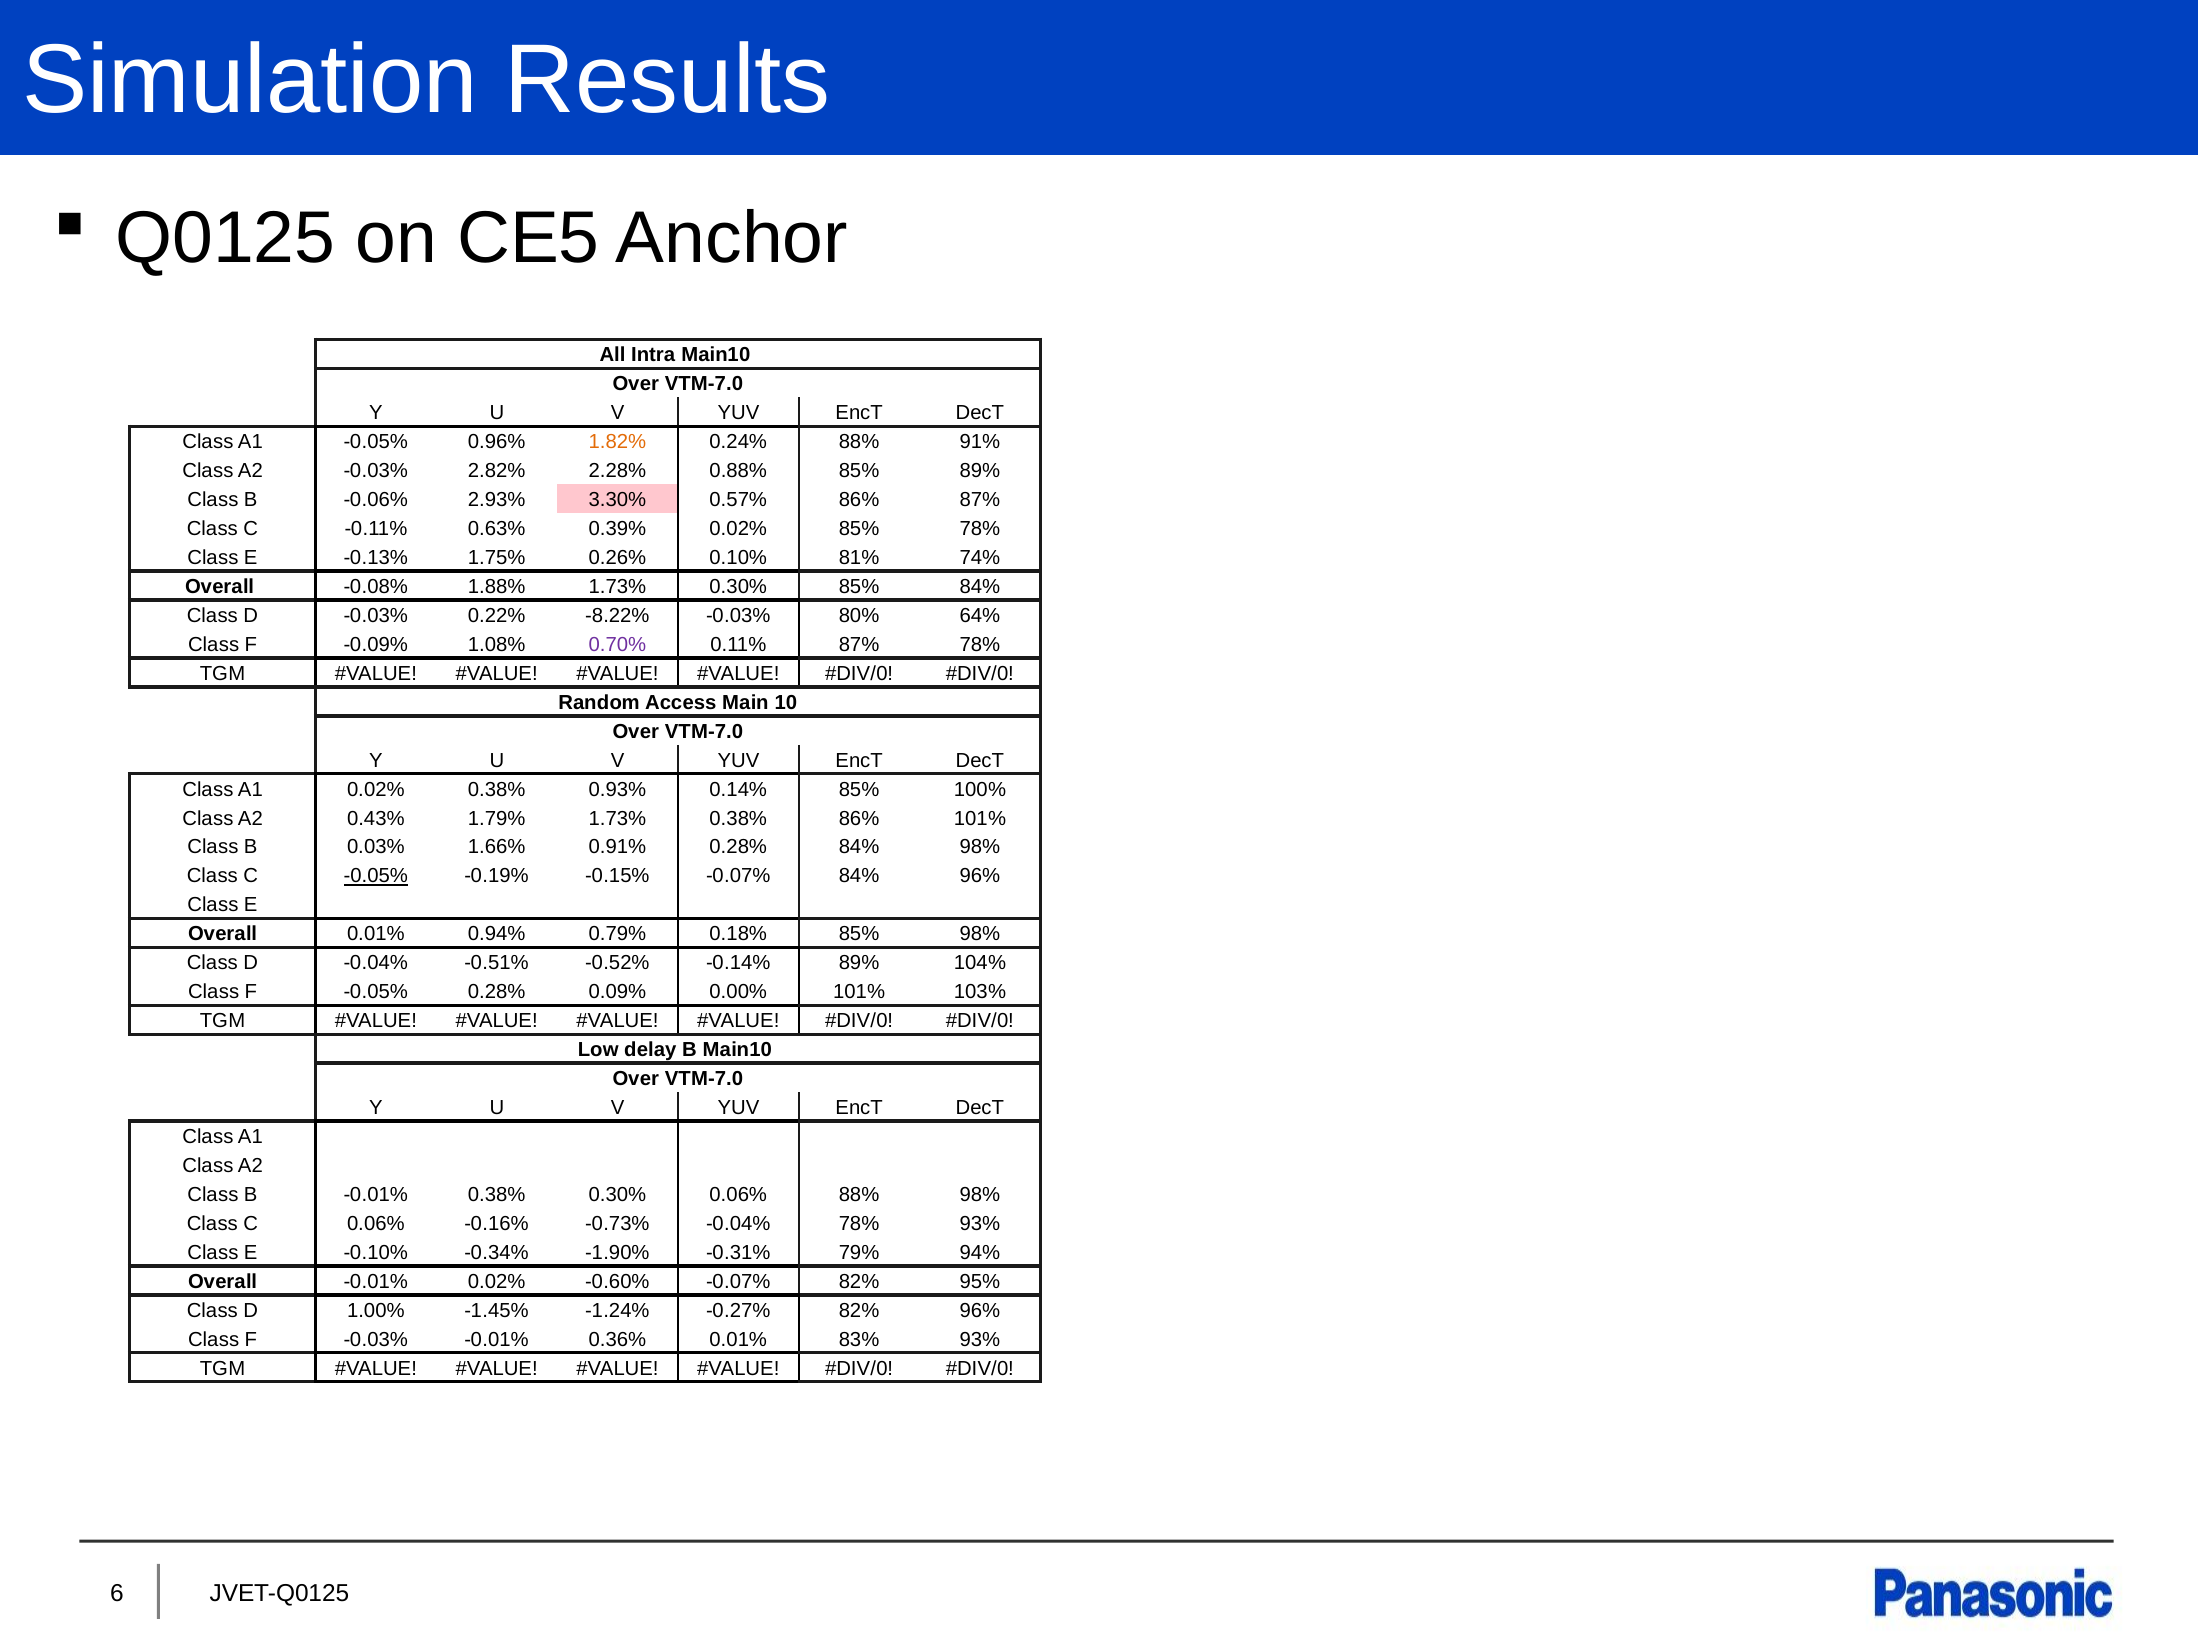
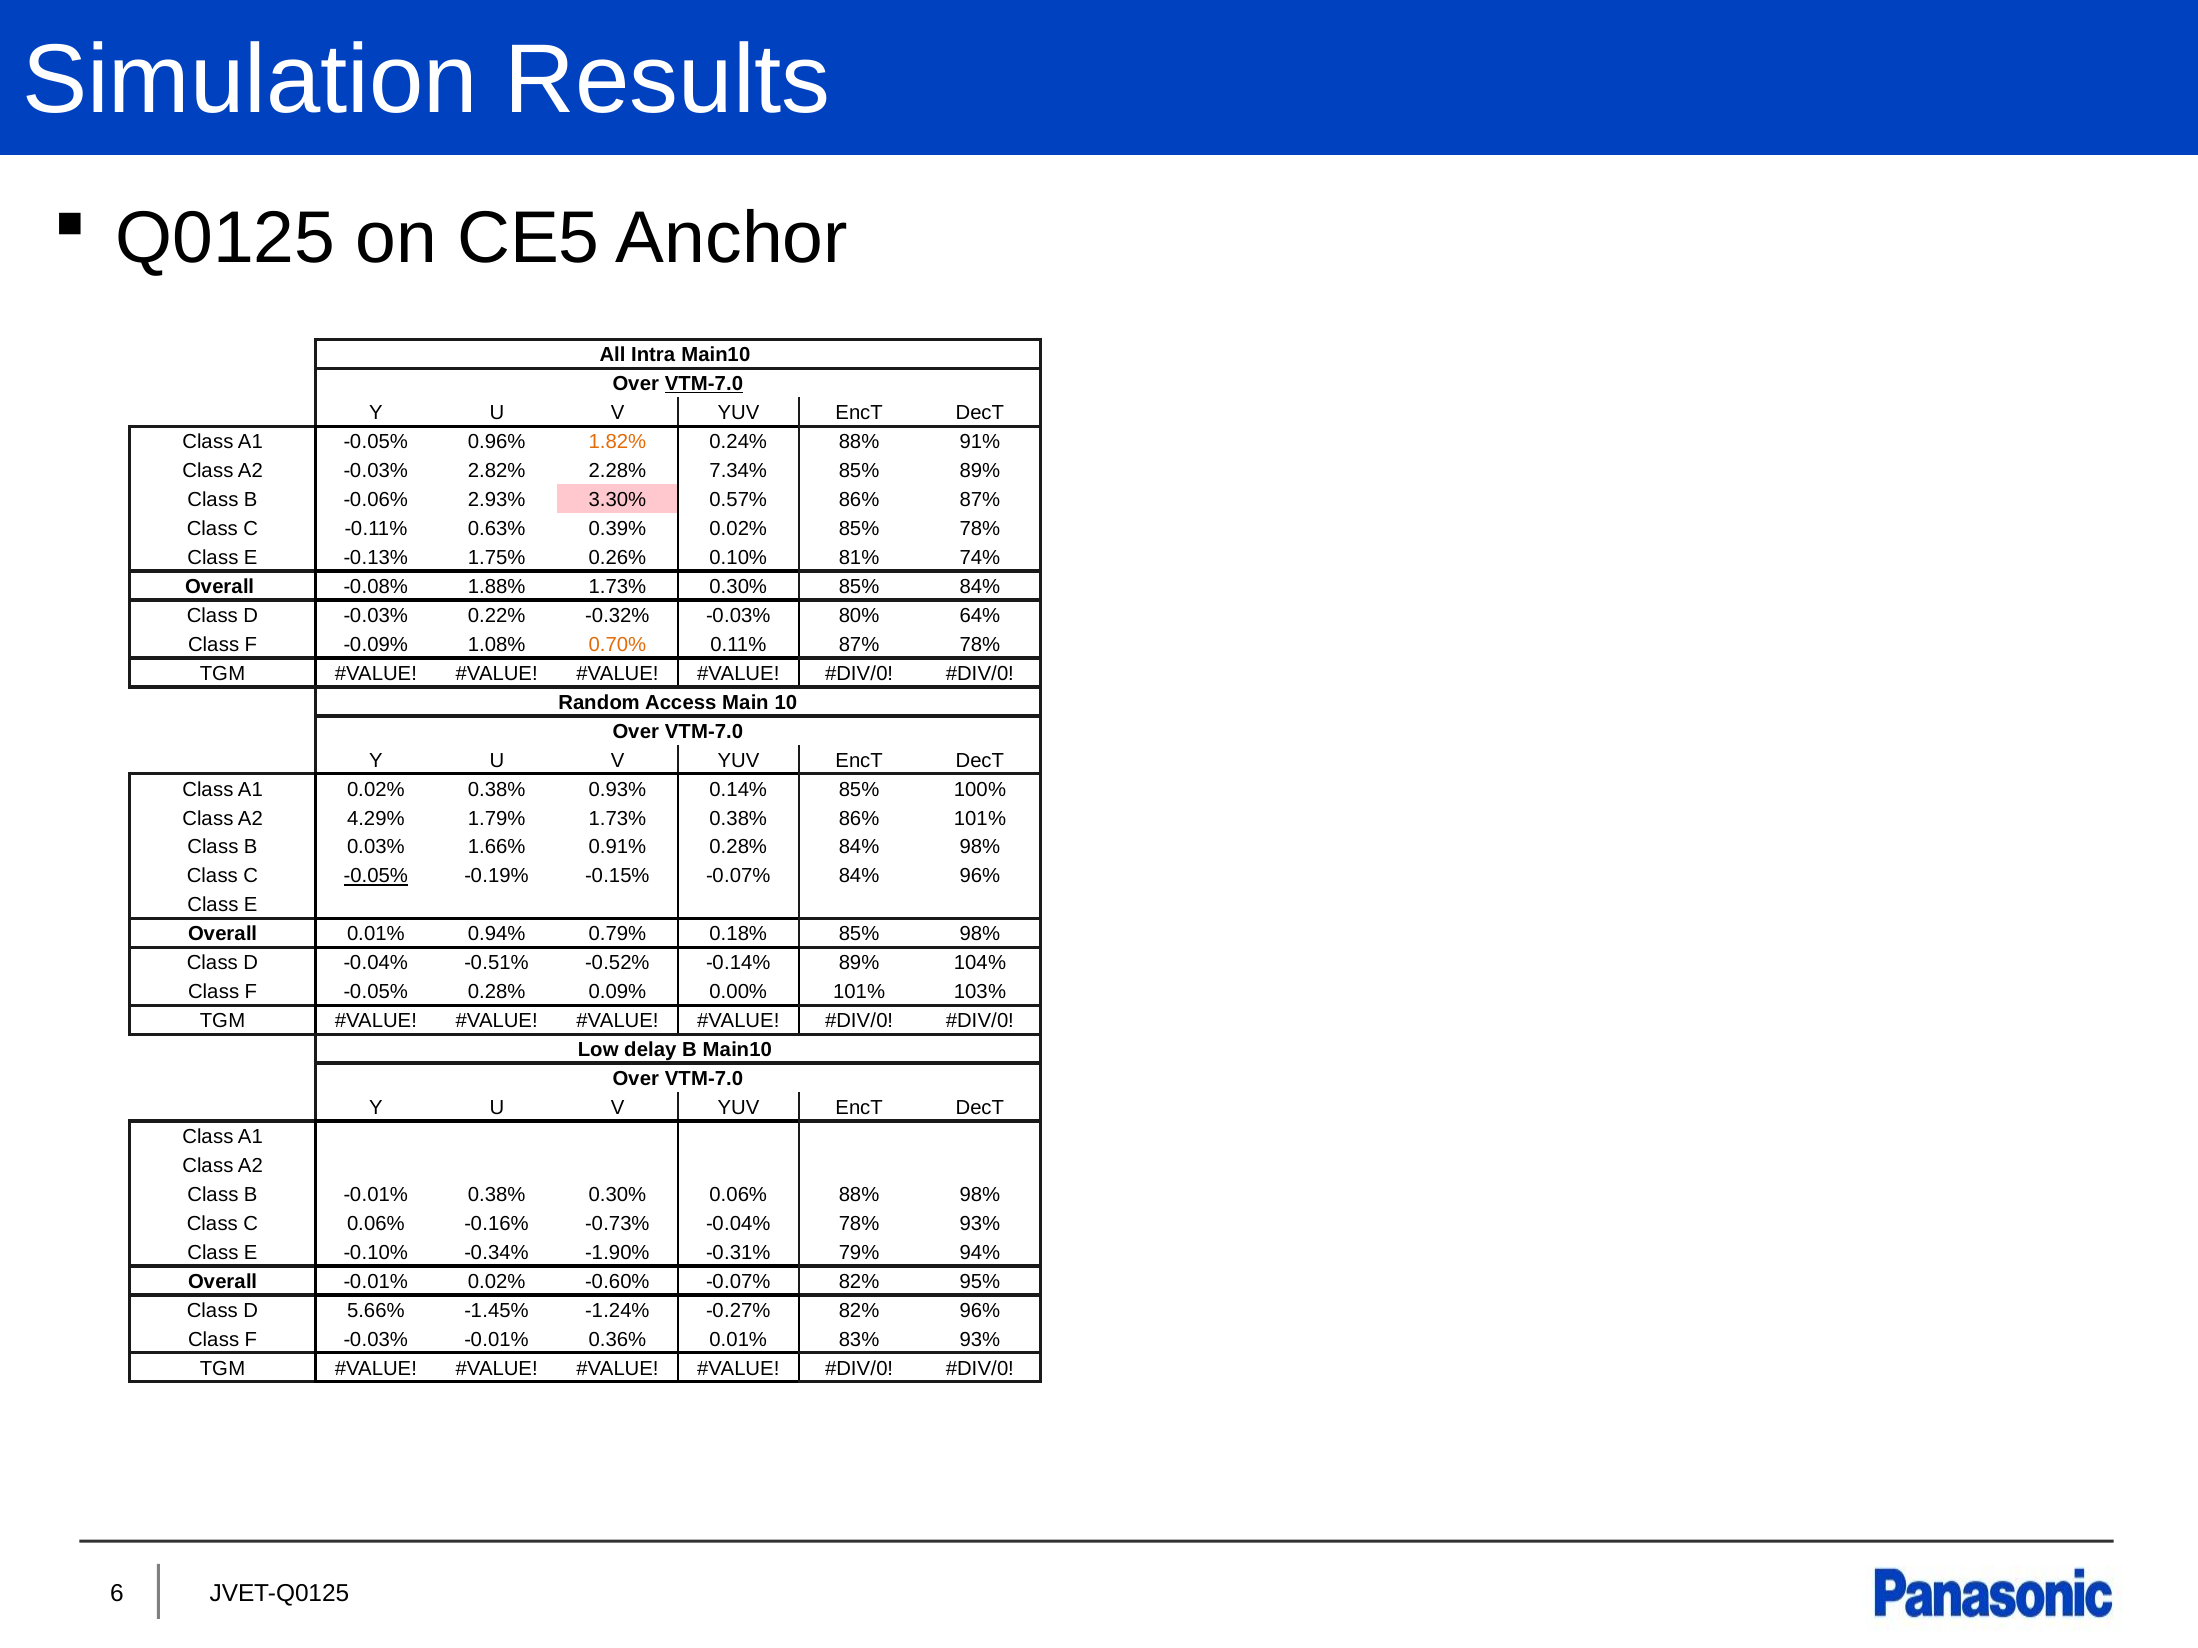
VTM-7.0 underline: none -> present (704, 384)
0.88%: 0.88% -> 7.34% (738, 471)
-8.22%: -8.22% -> -0.32% (617, 616)
0.70% colour: purple -> orange (617, 645)
0.43%: 0.43% -> 4.29% (376, 819)
1.00%: 1.00% -> 5.66% (376, 1311)
